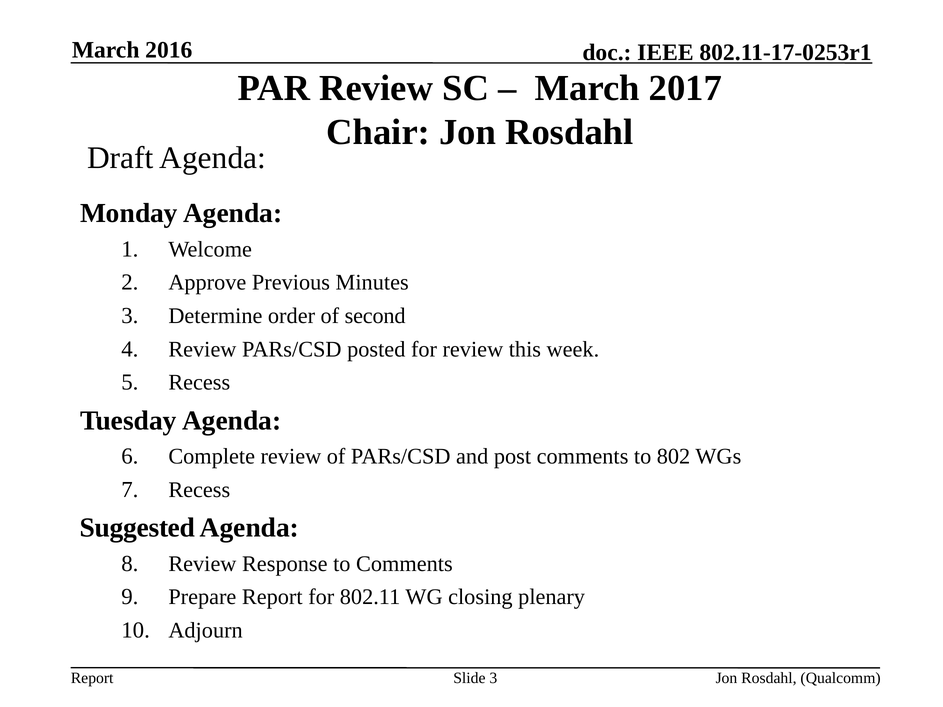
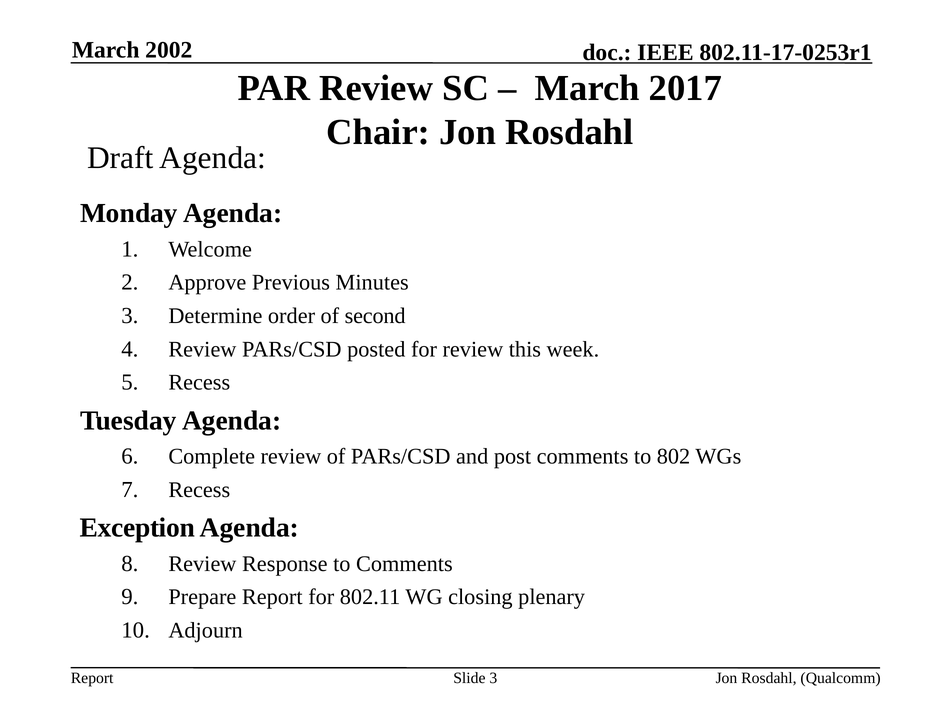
2016: 2016 -> 2002 (169, 50)
Suggested: Suggested -> Exception (137, 528)
